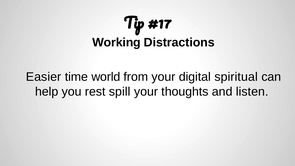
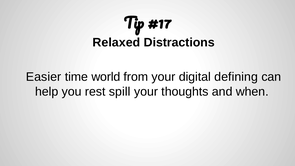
Working: Working -> Relaxed (116, 42)
spiritual: spiritual -> defining (236, 77)
listen: listen -> when (252, 92)
